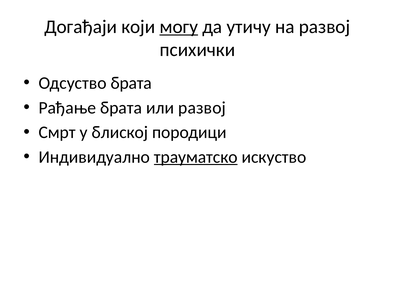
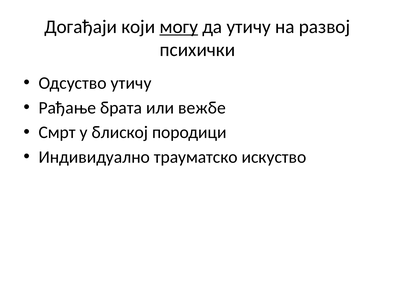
Одсуство брата: брата -> утичу (131, 83)
или развој: развој -> вежбе (202, 107)
трауматско underline: present -> none (196, 157)
